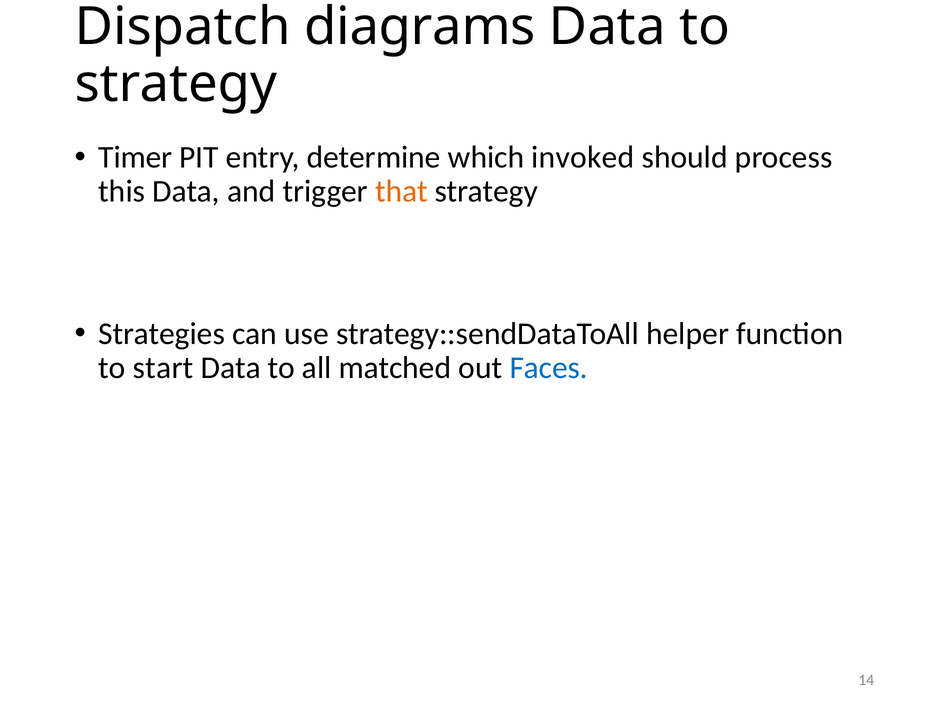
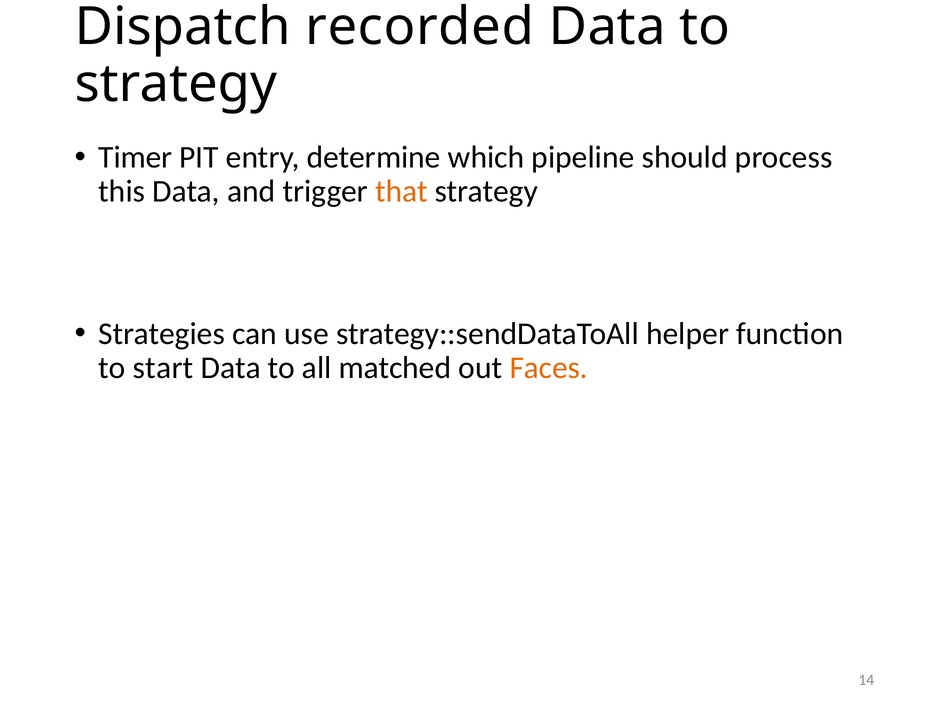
diagrams: diagrams -> recorded (420, 27)
invoked: invoked -> pipeline (583, 157)
Faces colour: blue -> orange (549, 368)
